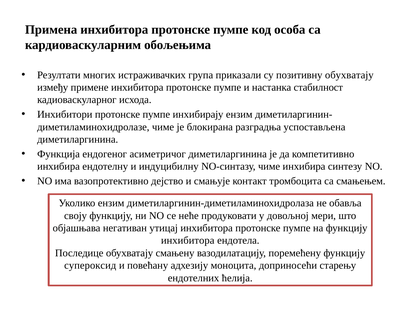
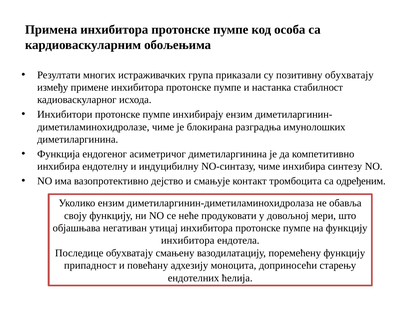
успостављена: успостављена -> имунолошких (315, 127)
смањењем: смањењем -> одређеним (361, 181)
супероксид: супероксид -> припадност (90, 266)
